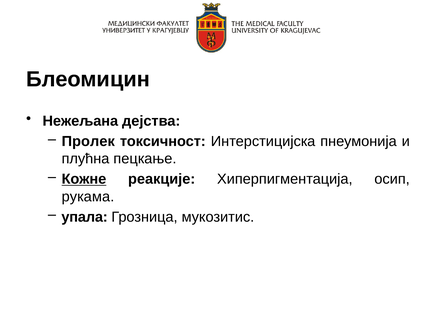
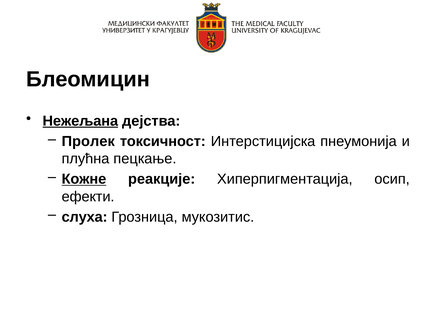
Нежељана underline: none -> present (80, 121)
рукама: рукама -> ефекти (88, 197)
упала: упала -> слуха (85, 217)
